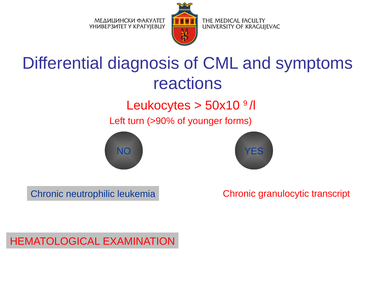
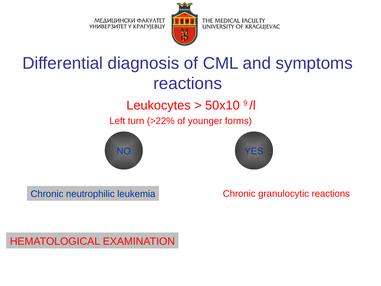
>90%: >90% -> >22% (161, 121)
granulocytic transcript: transcript -> reactions (331, 194)
